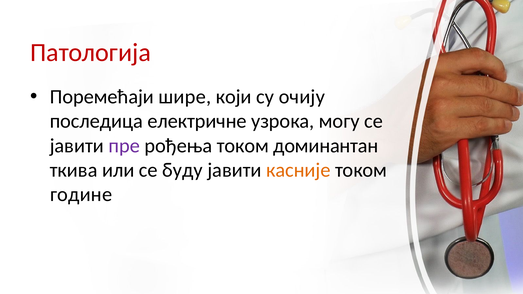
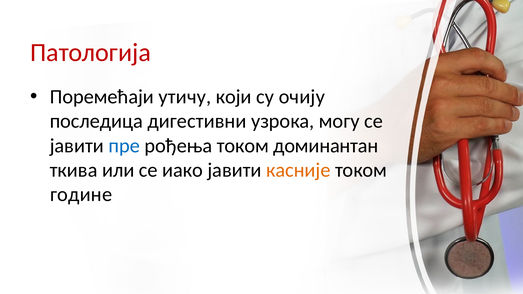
шире: шире -> утичу (185, 97)
електричне: електричне -> дигестивни (197, 121)
пре colour: purple -> blue (124, 146)
буду: буду -> иако (183, 170)
